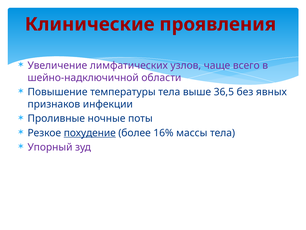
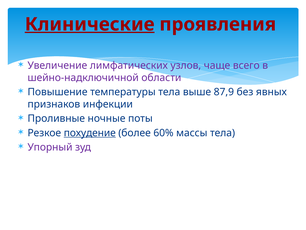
Клинические underline: none -> present (90, 24)
36,5: 36,5 -> 87,9 (224, 92)
16%: 16% -> 60% (163, 133)
